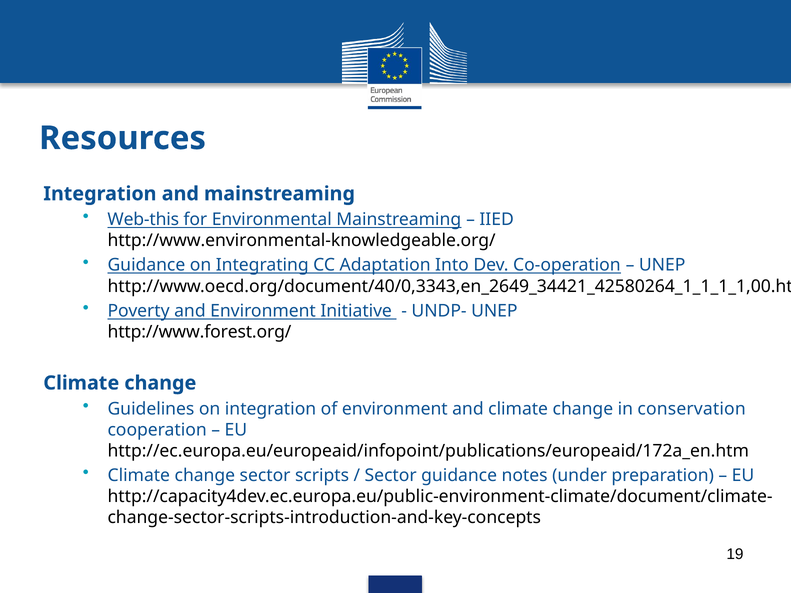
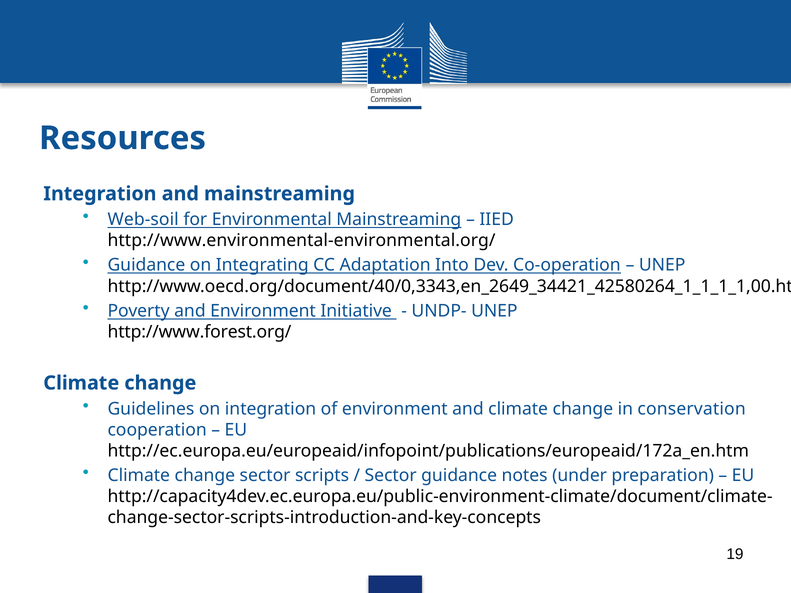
Web-this: Web-this -> Web-soil (143, 220)
http://www.environmental-knowledgeable.org/: http://www.environmental-knowledgeable.org/ -> http://www.environmental-environmental.org/ (302, 241)
